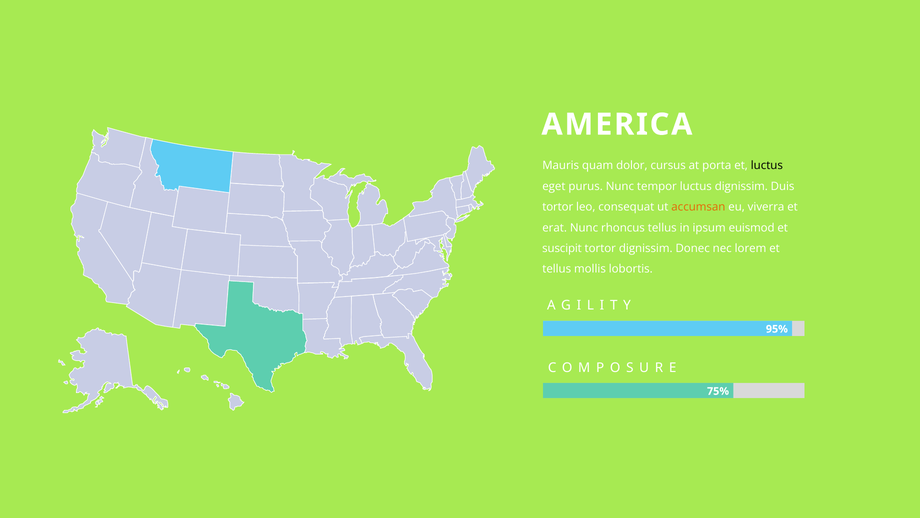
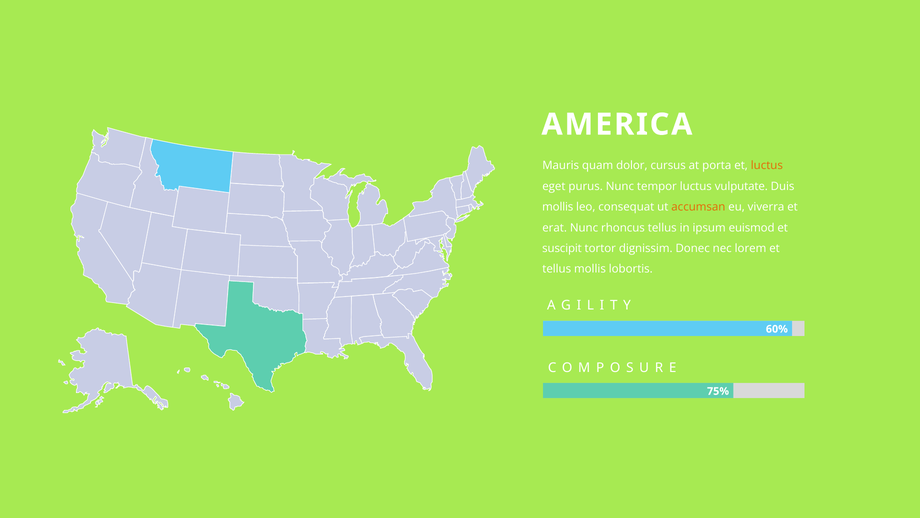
luctus colour: black -> orange (767, 165)
luctus dignissim: dignissim -> vulputate (741, 186)
tortor: tortor -> mollis (558, 207)
95%: 95% -> 60% (777, 329)
